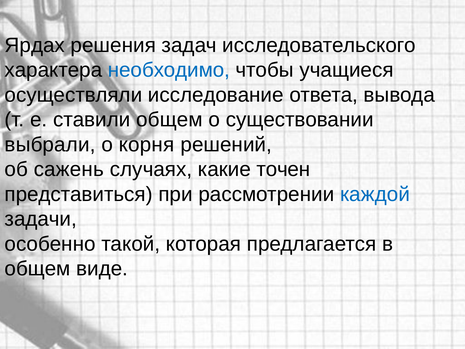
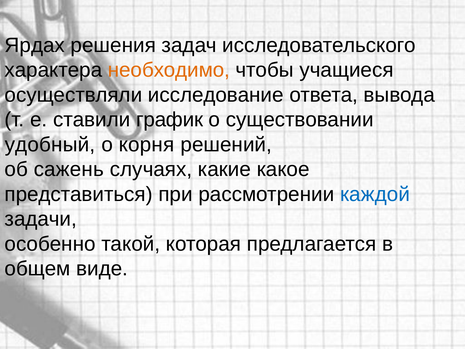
необходимо colour: blue -> orange (169, 70)
ставили общем: общем -> график (170, 120)
выбрали: выбрали -> удобный (50, 144)
точен: точен -> какое (283, 169)
